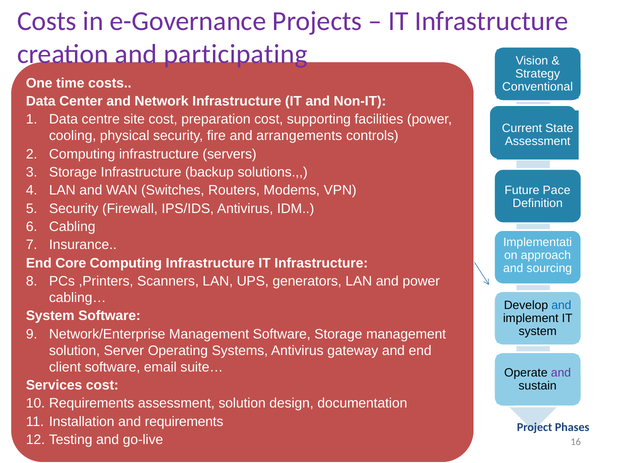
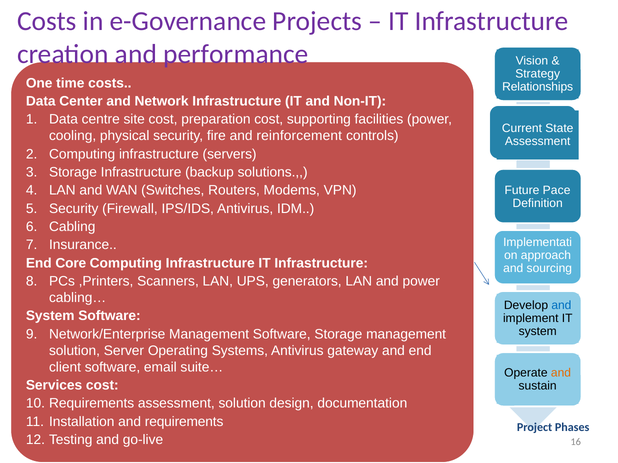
participating: participating -> performance (236, 54)
Conventional: Conventional -> Relationships (538, 87)
arrangements: arrangements -> reinforcement (299, 136)
and colour: purple -> orange (561, 373)
